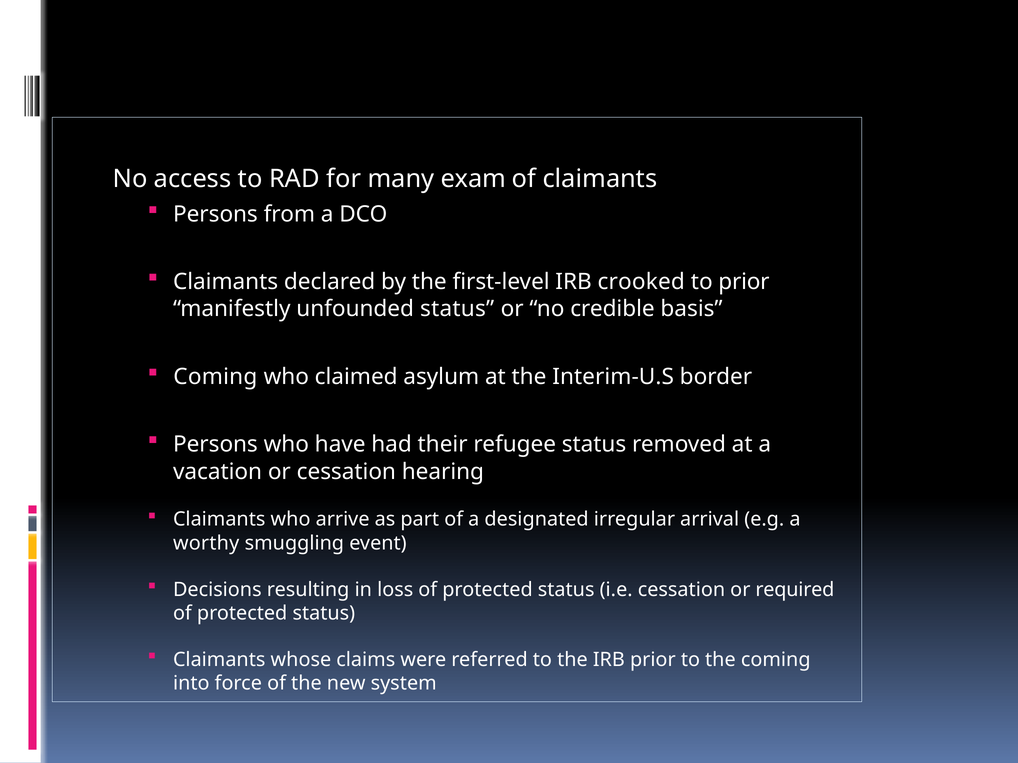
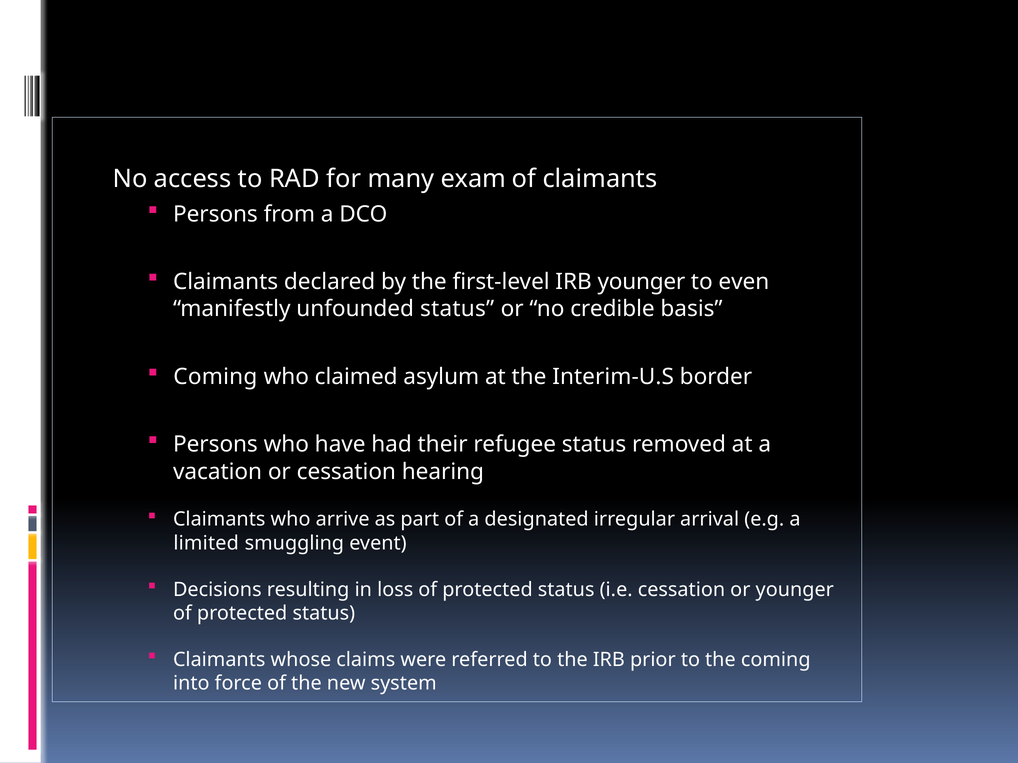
IRB crooked: crooked -> younger (641, 282)
to prior: prior -> even (744, 282)
worthy: worthy -> limited (206, 544)
or required: required -> younger (795, 590)
